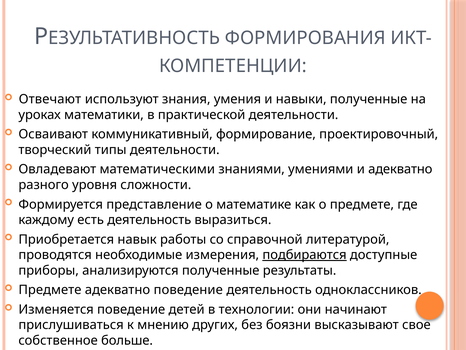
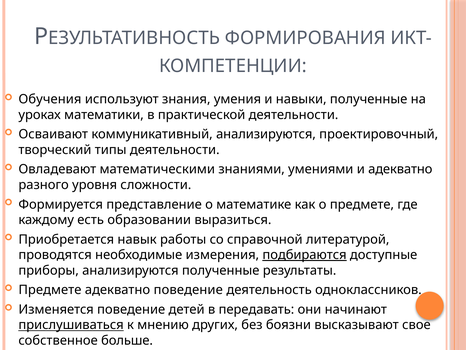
Отвечают: Отвечают -> Обучения (50, 99)
коммуникативный формирование: формирование -> анализируются (266, 134)
есть деятельность: деятельность -> образовании (149, 220)
технологии: технологии -> передавать (256, 309)
прислушиваться underline: none -> present (71, 325)
